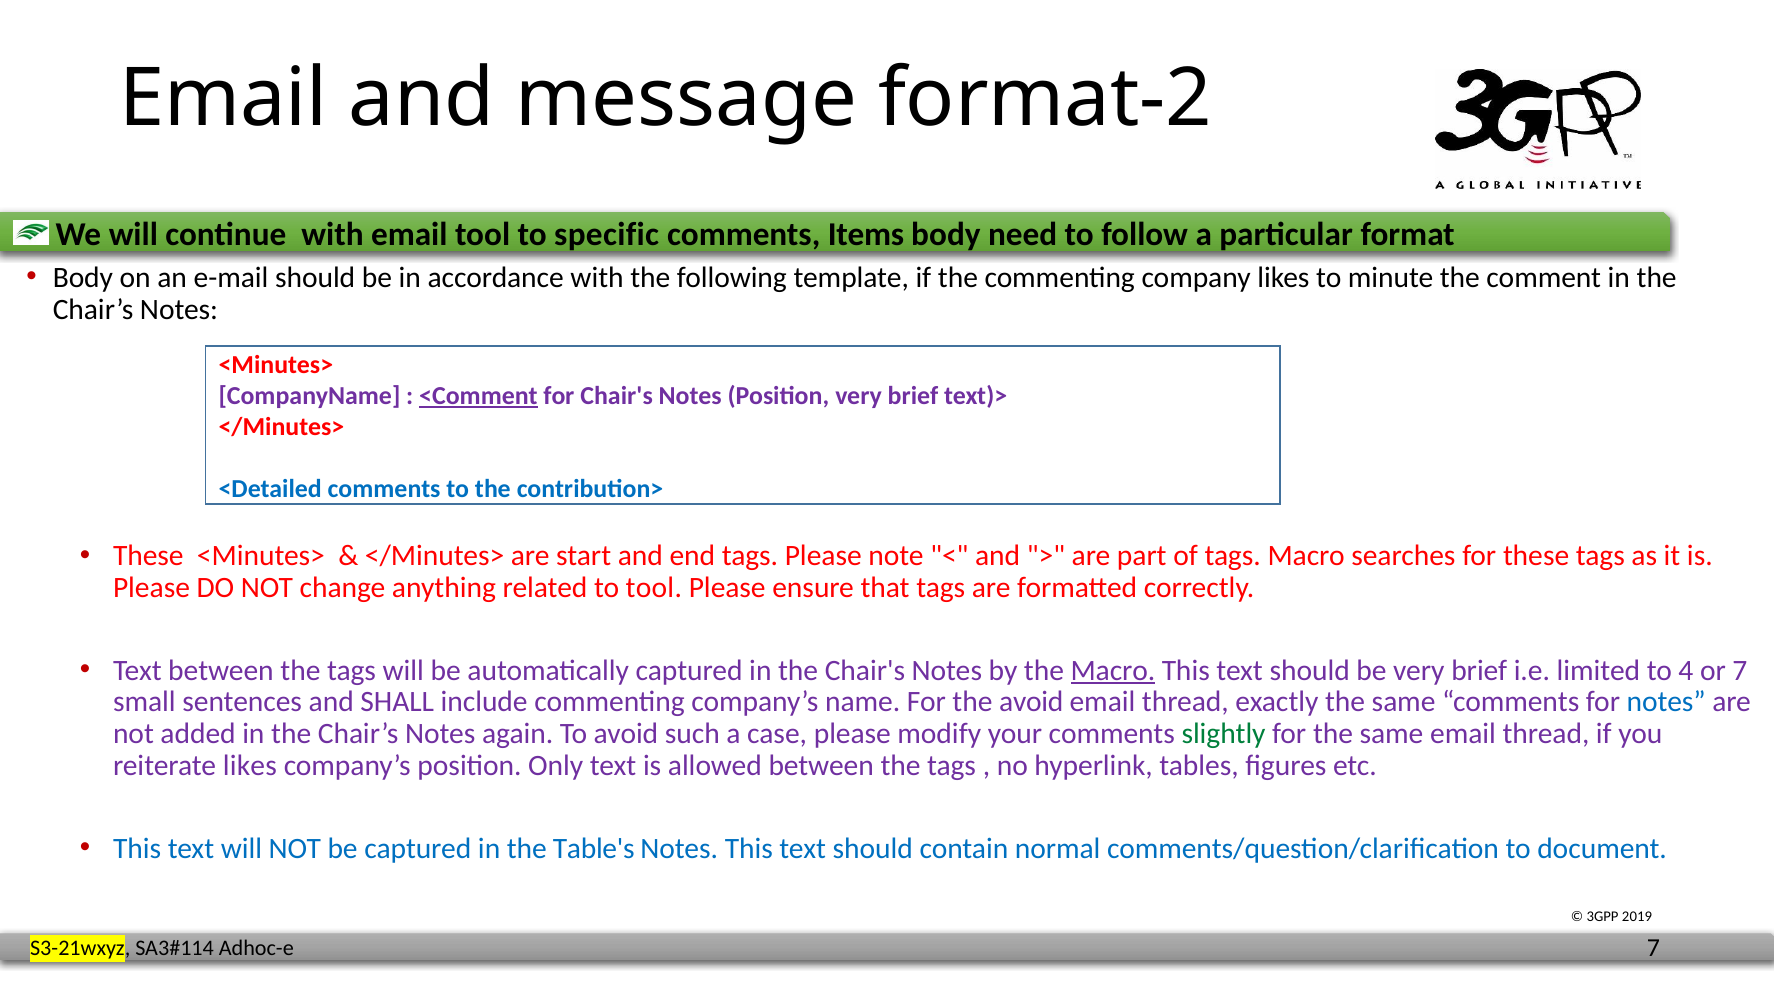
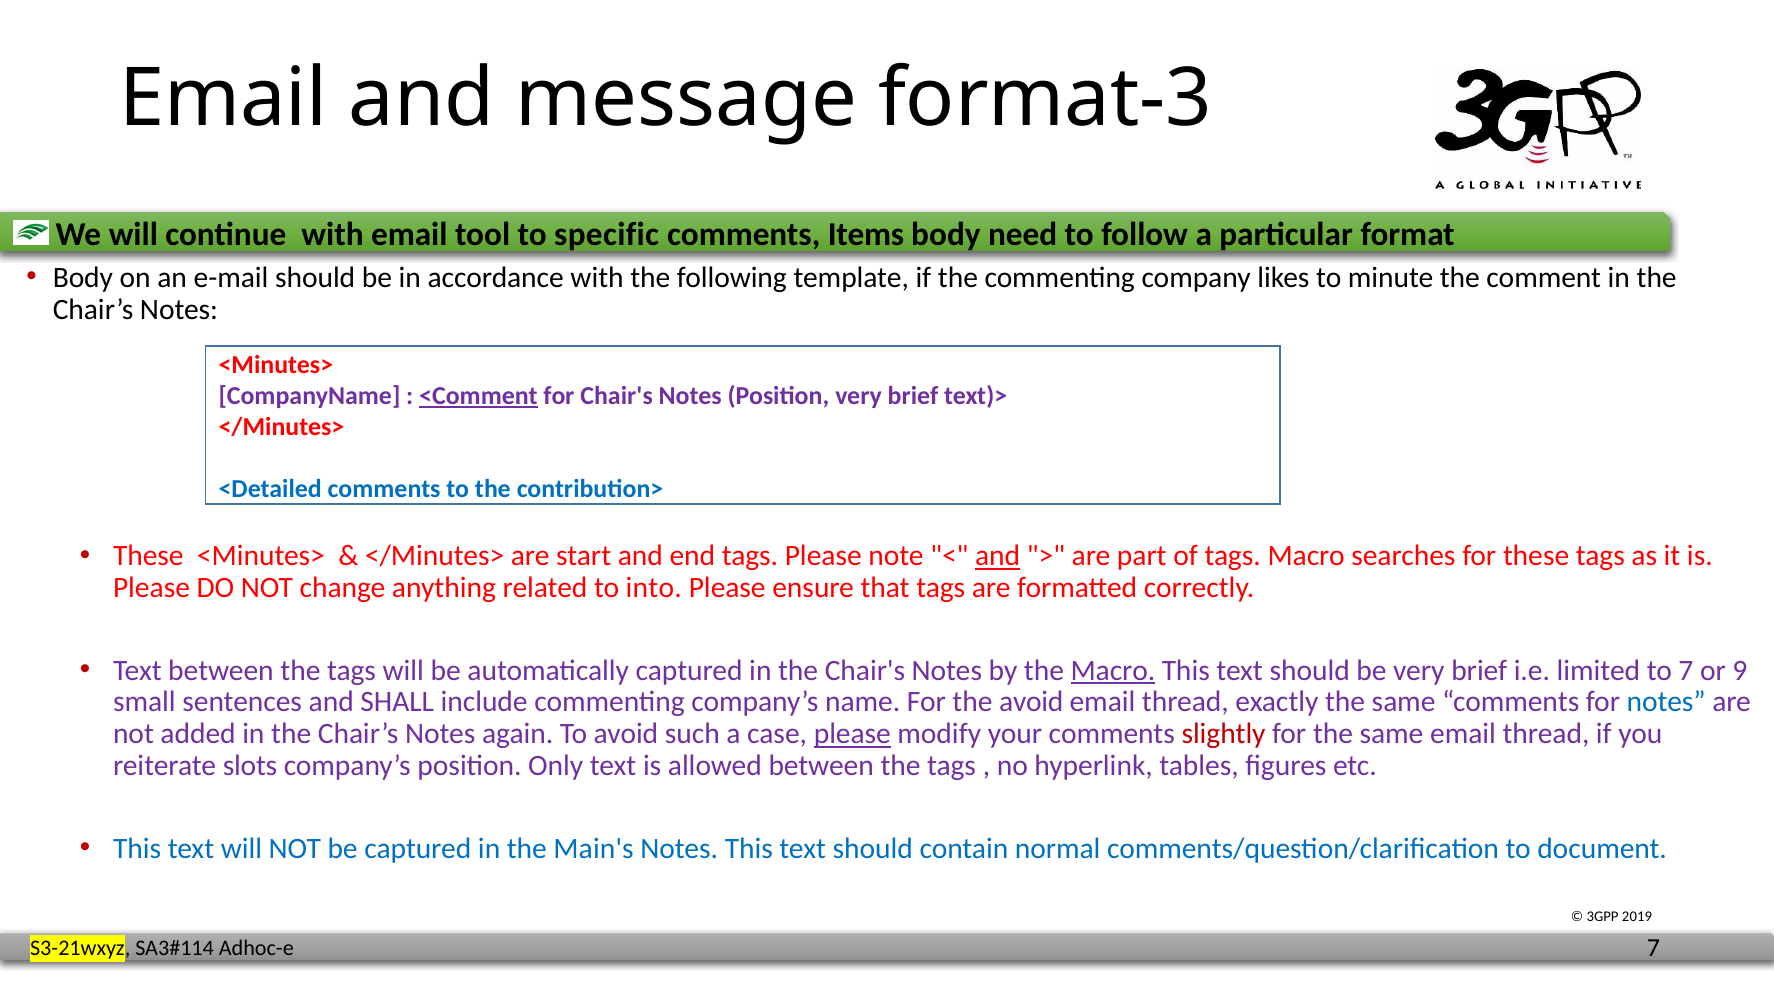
format-2: format-2 -> format-3 (1045, 99)
and underline: none -> present (998, 556)
to tool: tool -> into (654, 588)
to 4: 4 -> 7 (1686, 670)
or 7: 7 -> 9 (1740, 670)
please underline: none -> present (852, 734)
slightly colour: green -> red (1224, 734)
reiterate likes: likes -> slots (250, 766)
Table's: Table's -> Main's (594, 848)
